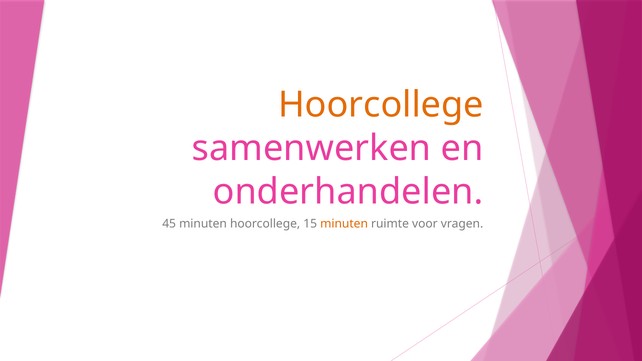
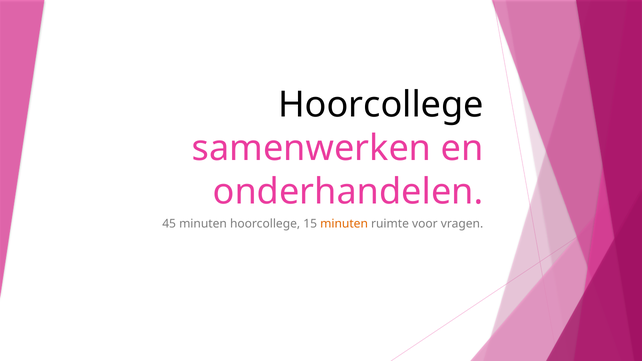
Hoorcollege colour: orange -> black (381, 105)
